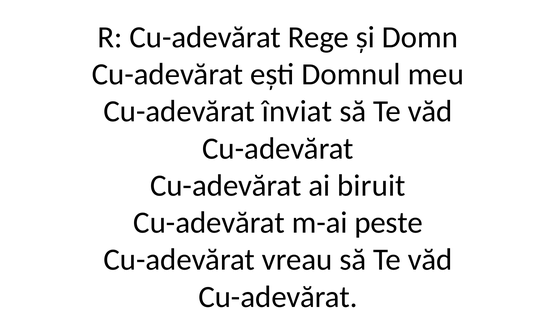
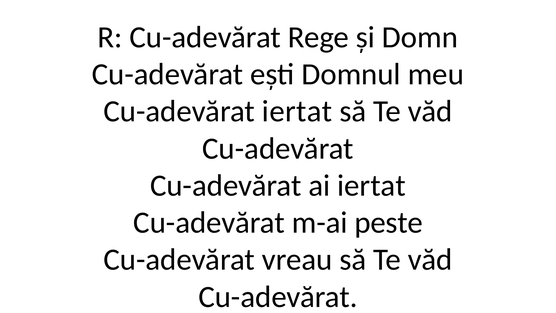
Cu-adevărat înviat: înviat -> iertat (297, 111)
ai biruit: biruit -> iertat (371, 185)
